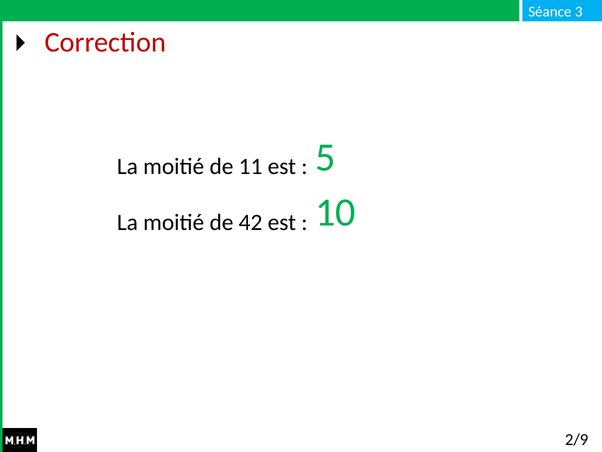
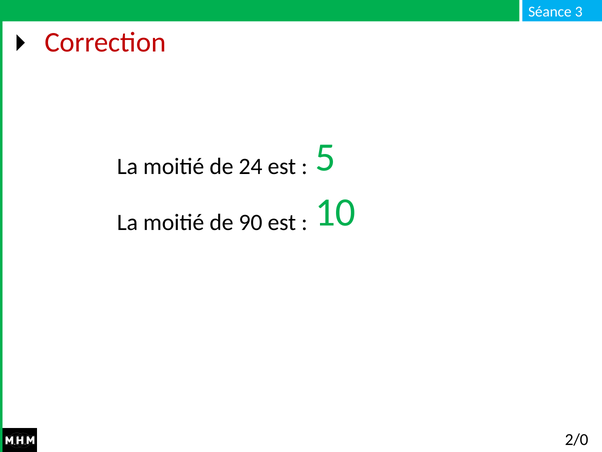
11: 11 -> 24 (251, 166)
42: 42 -> 90 (251, 222)
2/9: 2/9 -> 2/0 (577, 439)
